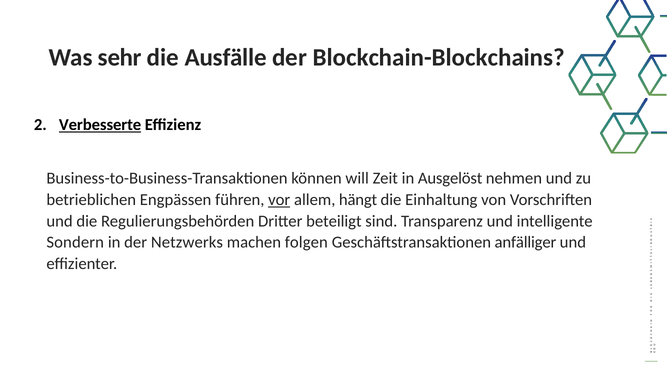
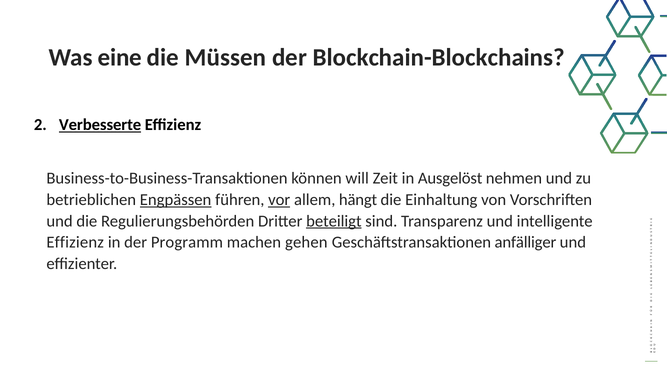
sehr: sehr -> eine (120, 57)
Ausfälle: Ausfälle -> Müssen (226, 57)
Engpässen underline: none -> present (176, 200)
beteiligt underline: none -> present (334, 221)
Sondern: Sondern -> Effizienz (75, 243)
Netzwerks: Netzwerks -> Programm (187, 243)
folgen: folgen -> gehen (306, 243)
